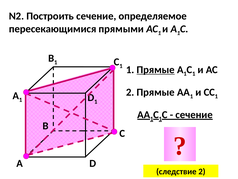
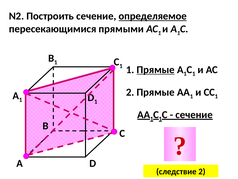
определяемое underline: none -> present (153, 16)
